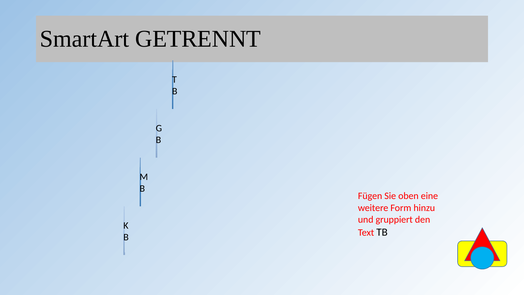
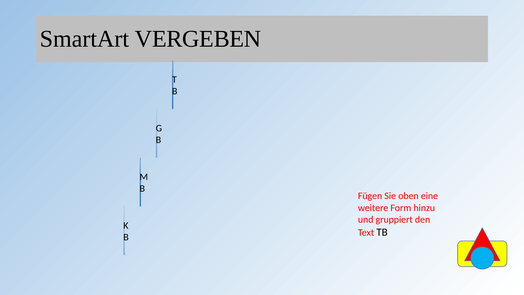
GETRENNT: GETRENNT -> VERGEBEN (198, 39)
